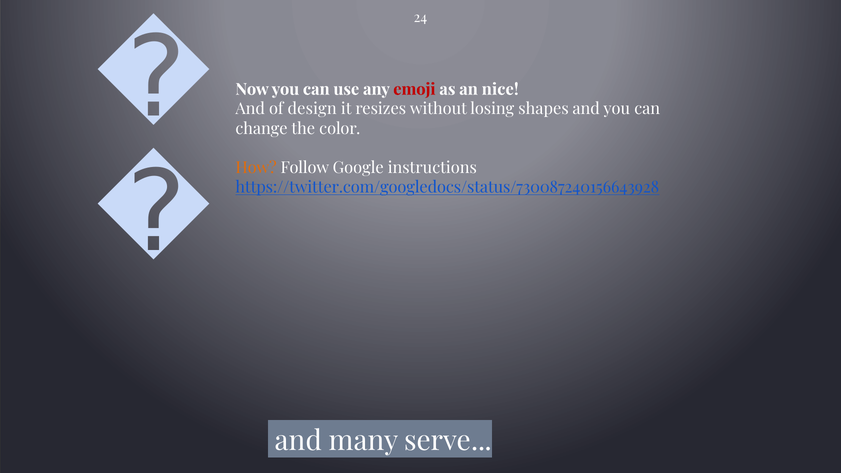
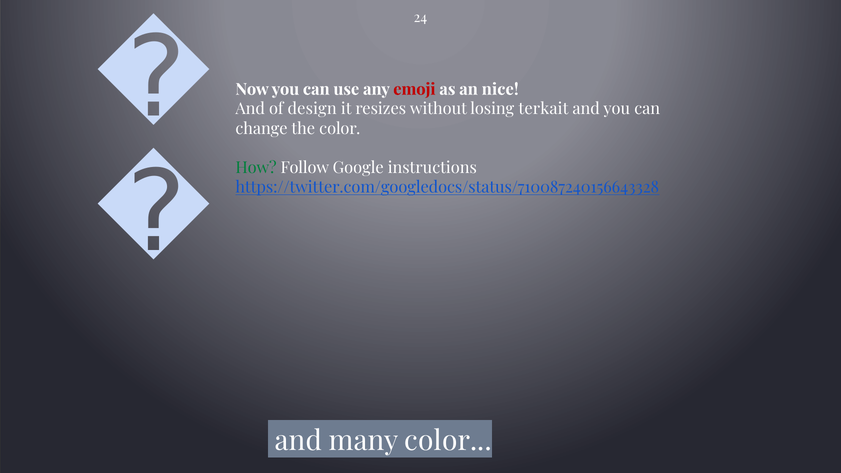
shapes: shapes -> terkait (543, 109)
How colour: orange -> green (256, 168)
https://twitter.com/googledocs/status/730087240156643928: https://twitter.com/googledocs/status/730087240156643928 -> https://twitter.com/googledocs/status/710087240156643328 (447, 188)
many serve: serve -> color (448, 441)
